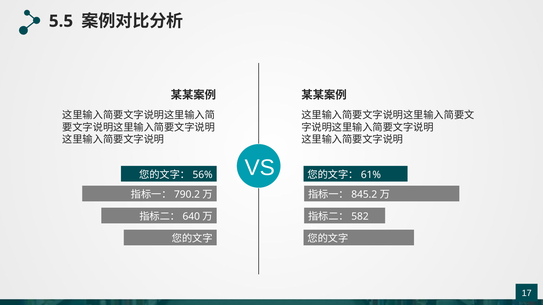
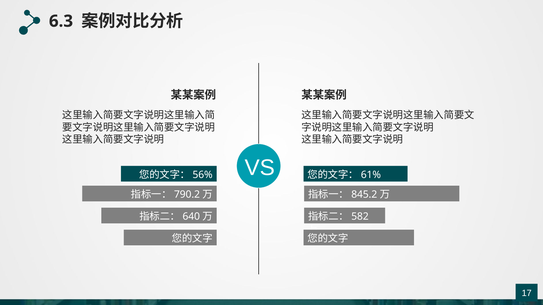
5.5: 5.5 -> 6.3 (61, 21)
